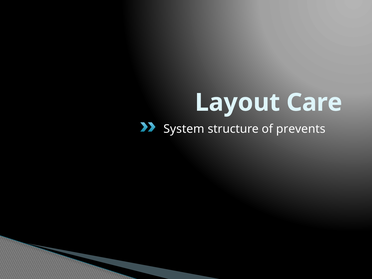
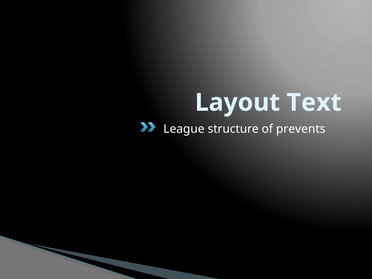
Care: Care -> Text (314, 103)
System: System -> League (184, 129)
